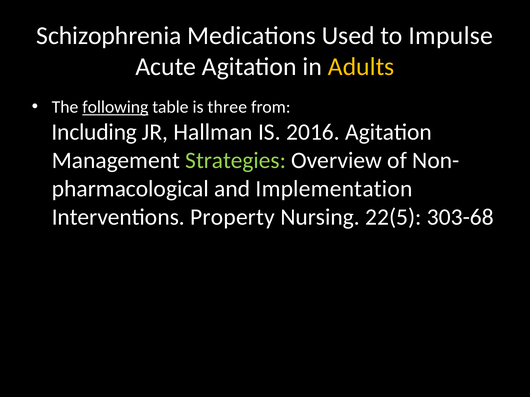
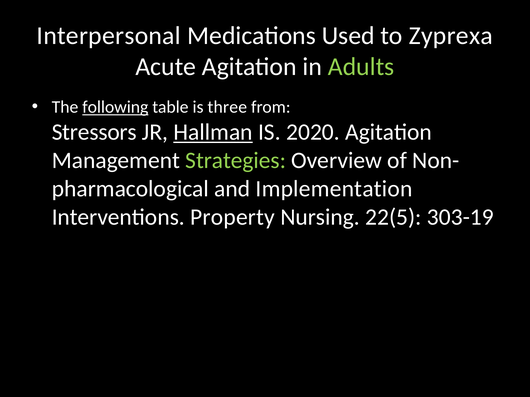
Schizophrenia: Schizophrenia -> Interpersonal (109, 36)
Impulse: Impulse -> Zyprexa (451, 36)
Adults colour: yellow -> light green (361, 67)
Including: Including -> Stressors (94, 132)
Hallman underline: none -> present (213, 132)
2016: 2016 -> 2020 (313, 132)
303-68: 303-68 -> 303-19 (460, 217)
